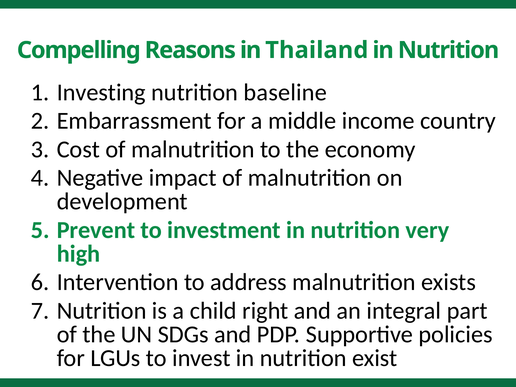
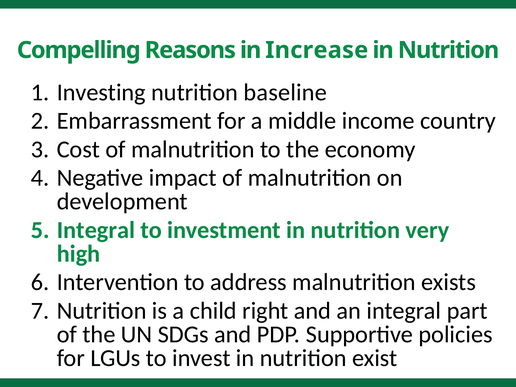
Thailand: Thailand -> Increase (317, 50)
Prevent: Prevent -> Integral (96, 230)
